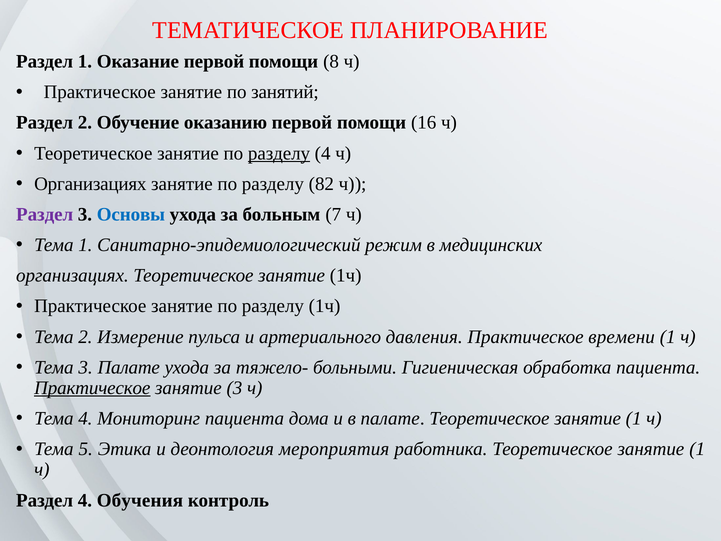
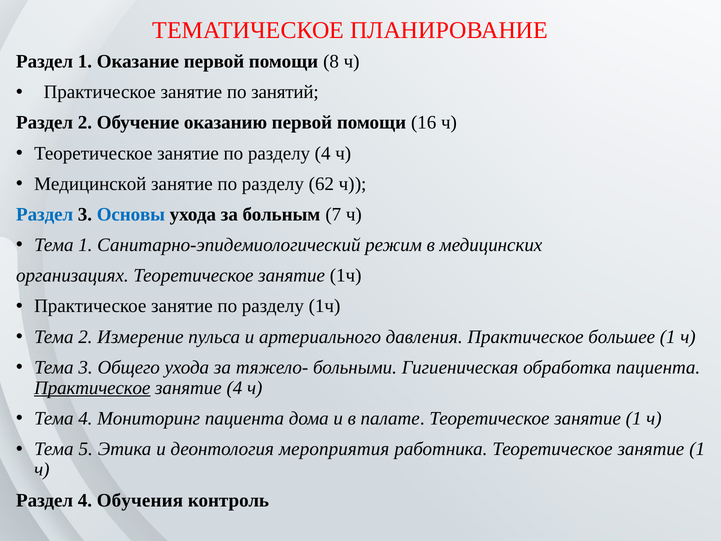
разделу underline: present -> none (279, 153)
Организациях: Организациях -> Медицинской (90, 184)
82: 82 -> 62 (321, 184)
Раздел colour: purple -> blue (45, 214)
времени: времени -> большее (622, 337)
3 Палате: Палате -> Общего (129, 367)
занятие 3: 3 -> 4 (234, 388)
